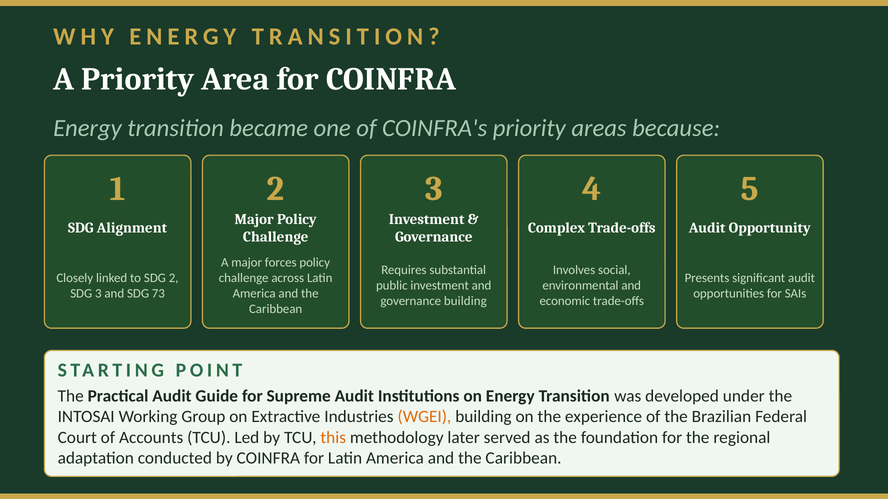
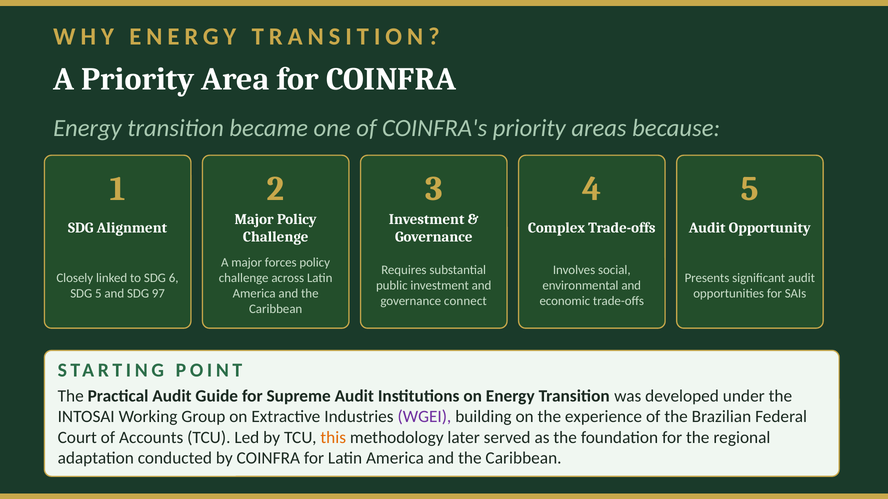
SDG 2: 2 -> 6 (174, 278)
SDG 3: 3 -> 5 (98, 294)
73: 73 -> 97 (158, 294)
governance building: building -> connect (465, 301)
WGEI colour: orange -> purple (424, 417)
